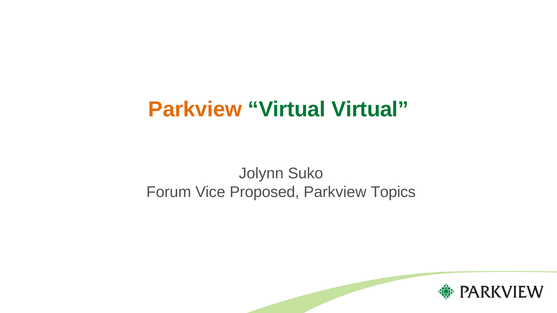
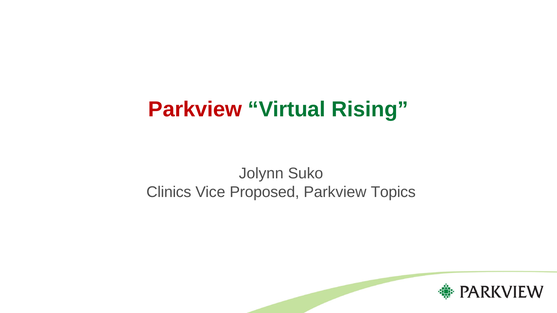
Parkview colour: orange -> red (195, 110)
Virtual Virtual: Virtual -> Rising (370, 110)
Forum: Forum -> Clinics (169, 192)
